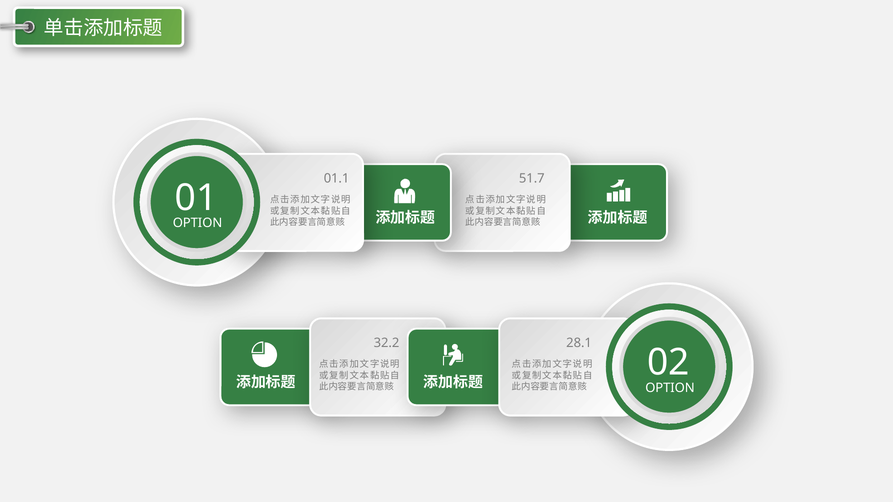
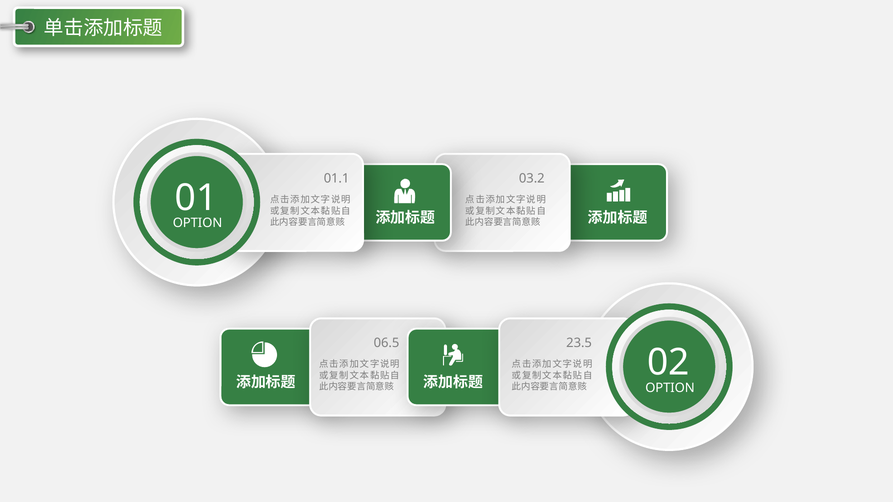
51.7: 51.7 -> 03.2 (532, 179)
32.2: 32.2 -> 06.5 (387, 343)
28.1: 28.1 -> 23.5 (579, 343)
